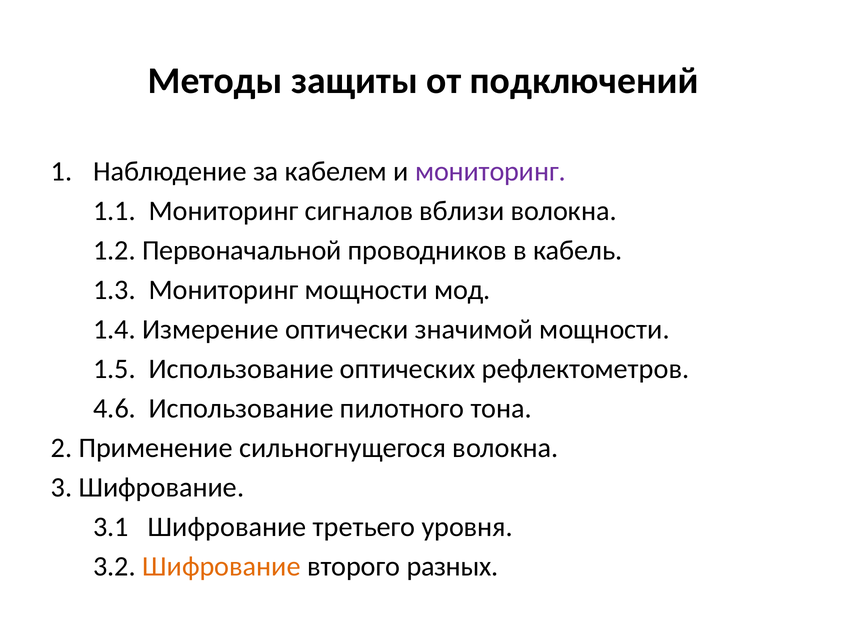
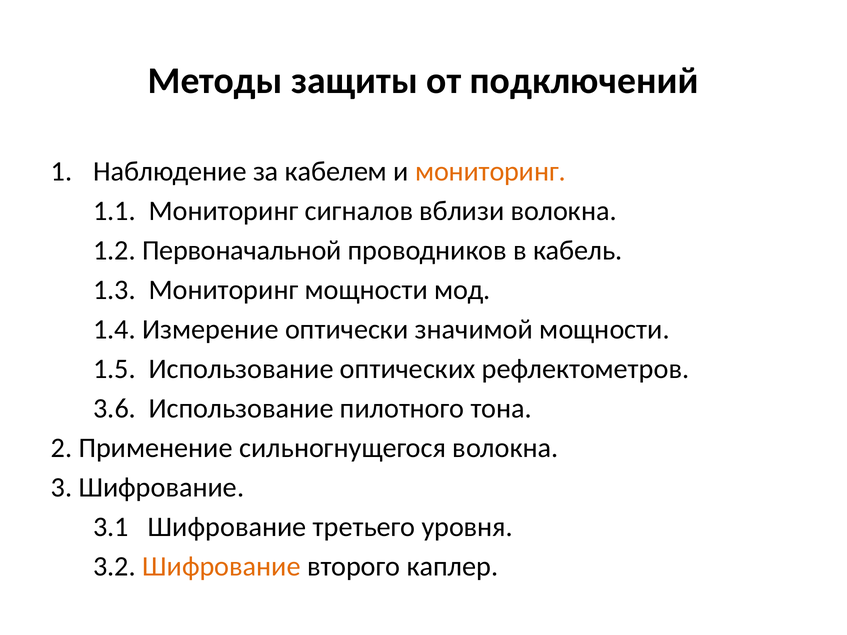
мониторинг colour: purple -> orange (490, 171)
4.6: 4.6 -> 3.6 (115, 408)
разных: разных -> каплер (452, 567)
